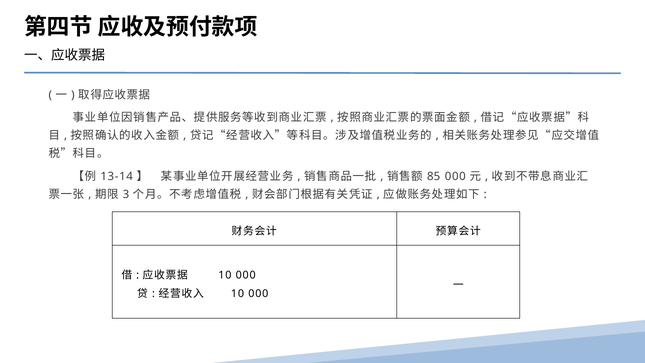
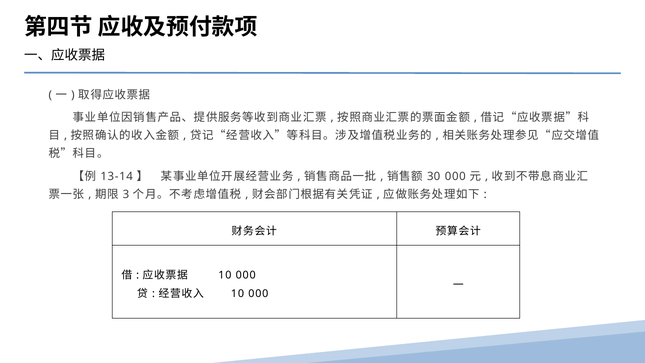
85: 85 -> 30 (434, 176)
